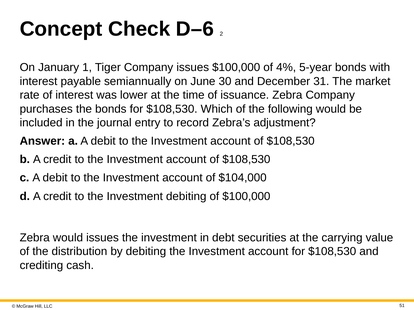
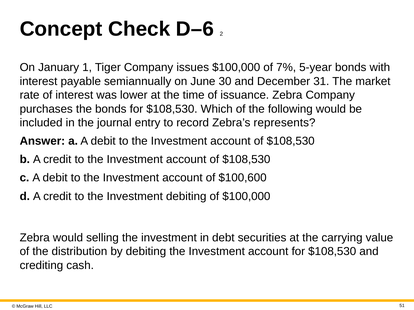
4%: 4% -> 7% (286, 68)
adjustment: adjustment -> represents (285, 123)
$104,000: $104,000 -> $100,600 (243, 178)
would issues: issues -> selling (102, 238)
